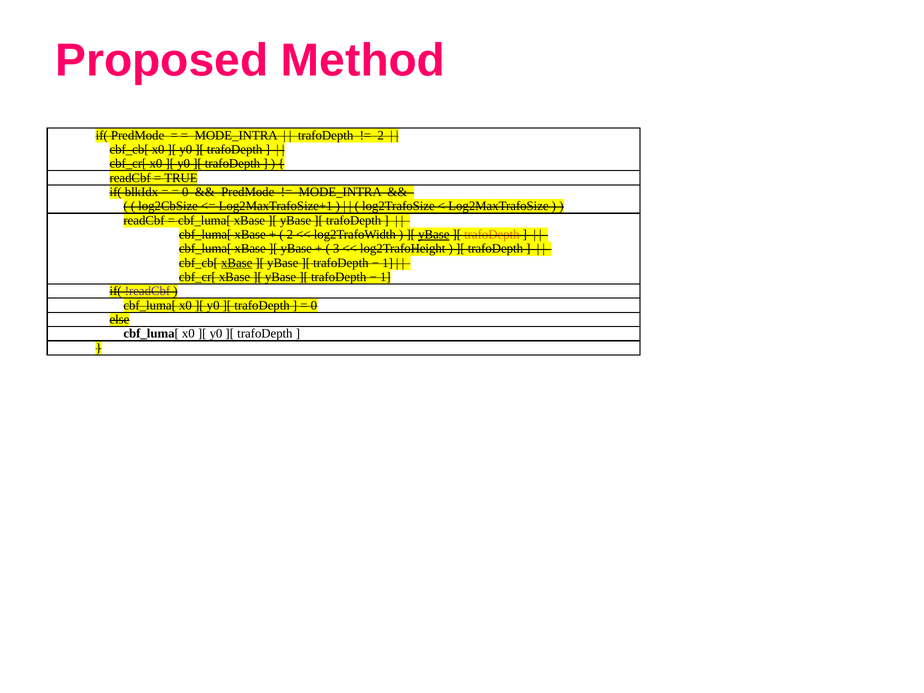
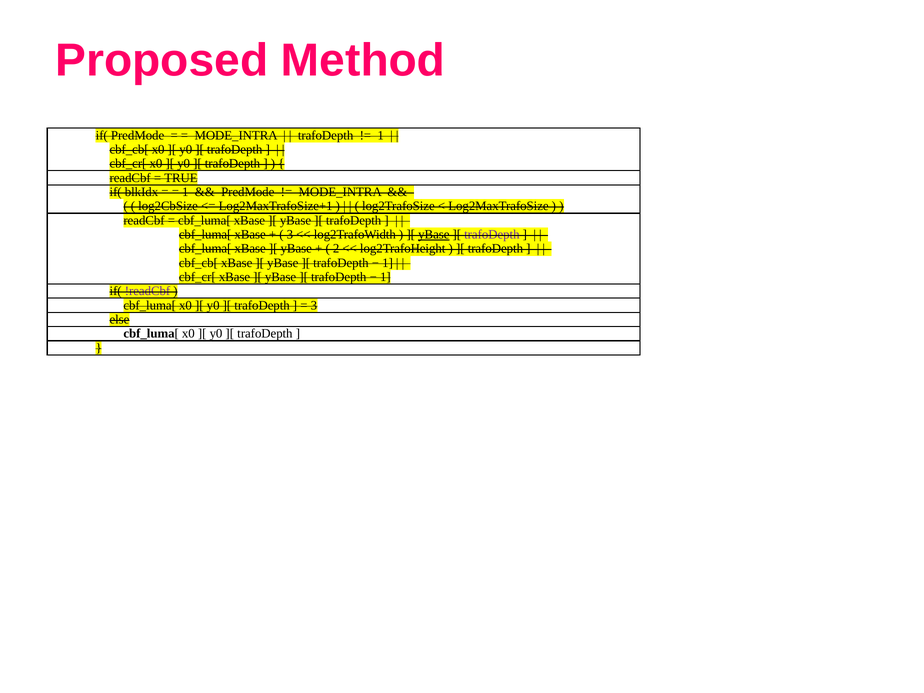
2: 2 -> 1 (381, 135)
0: 0 -> 1 (185, 192)
2: 2 -> 3 (290, 235)
trafoDepth colour: orange -> purple (492, 235)
3: 3 -> 2 (336, 249)
xBase underline: present -> none (237, 263)
0: 0 -> 3 (314, 305)
